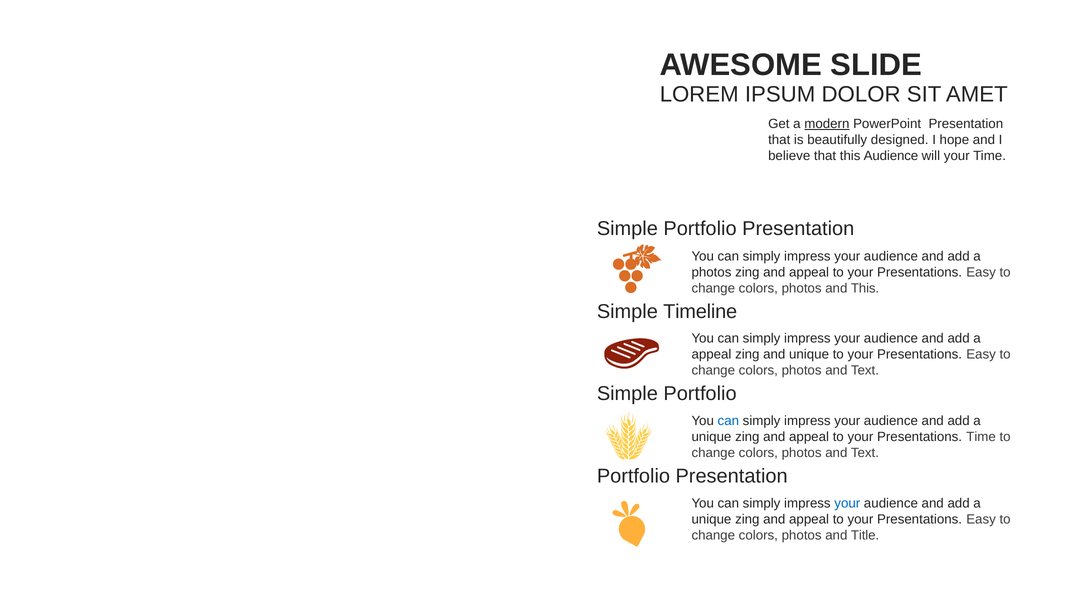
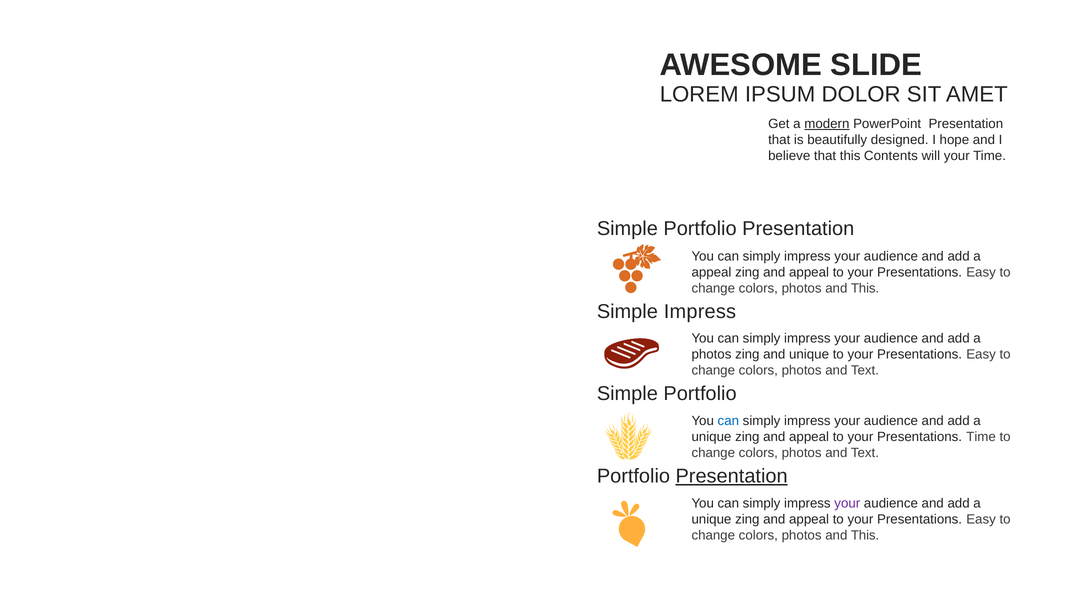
this Audience: Audience -> Contents (891, 156)
photos: photos -> appeal (711, 272)
Simple Timeline: Timeline -> Impress (700, 311)
appeal: appeal -> photos (711, 354)
Presentation underline: none -> present (732, 476)
your colour: blue -> purple (847, 503)
Title: Title -> This (865, 535)
